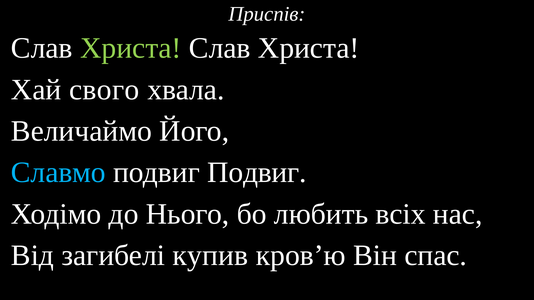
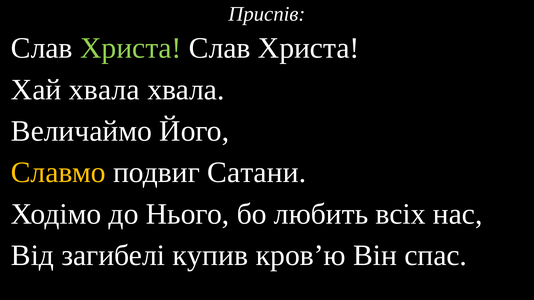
Хай свого: свого -> хвала (104, 90)
Славмо colour: light blue -> yellow (58, 173)
подвиг Подвиг: Подвиг -> Сатани (257, 173)
